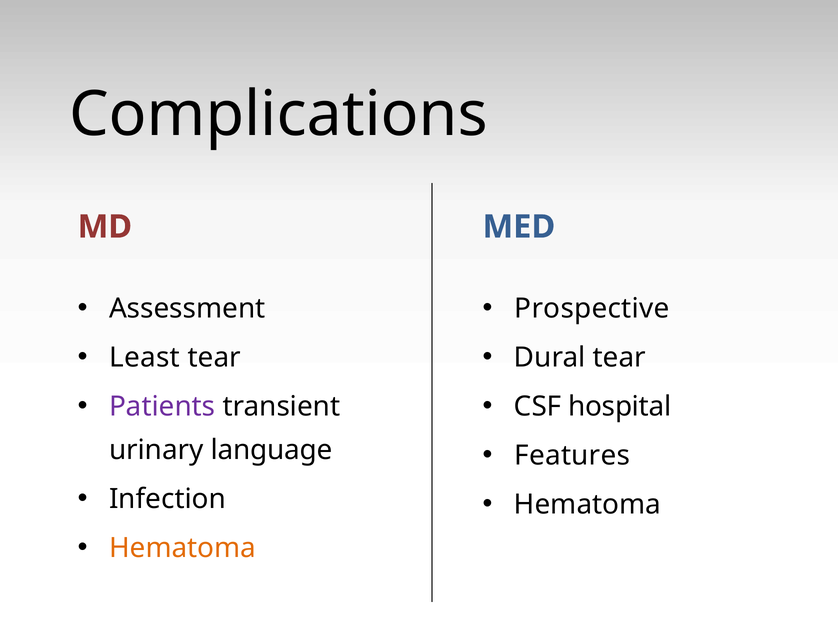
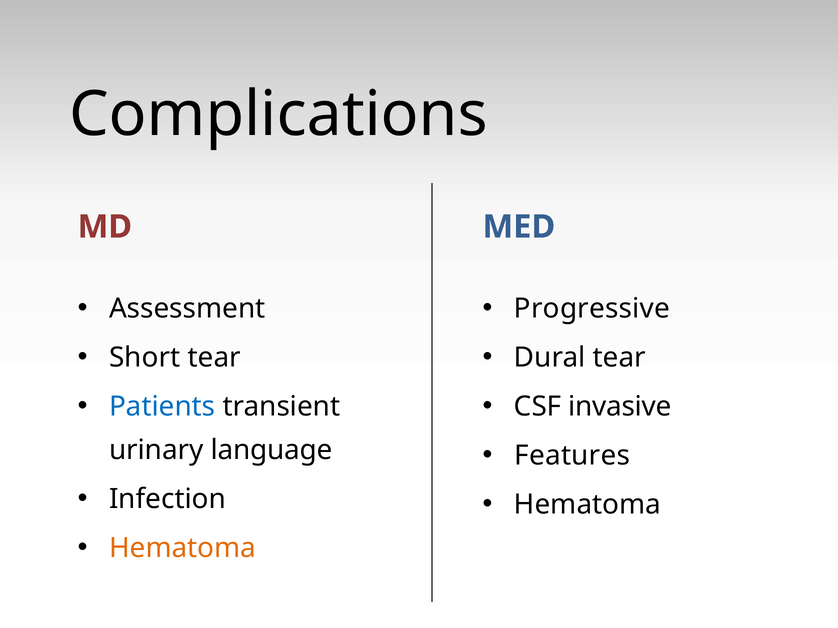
Prospective: Prospective -> Progressive (592, 309)
Least: Least -> Short (145, 358)
Patients colour: purple -> blue (162, 407)
hospital: hospital -> invasive (620, 407)
